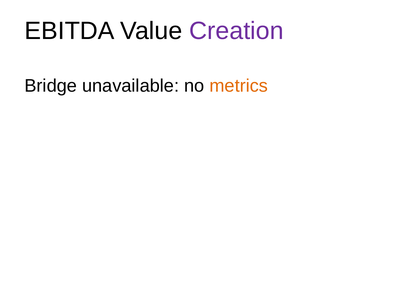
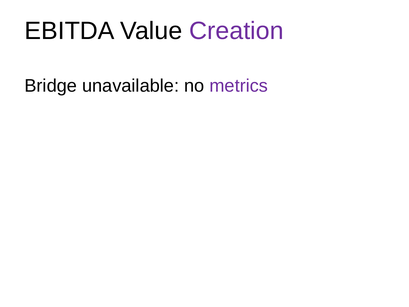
metrics colour: orange -> purple (239, 86)
